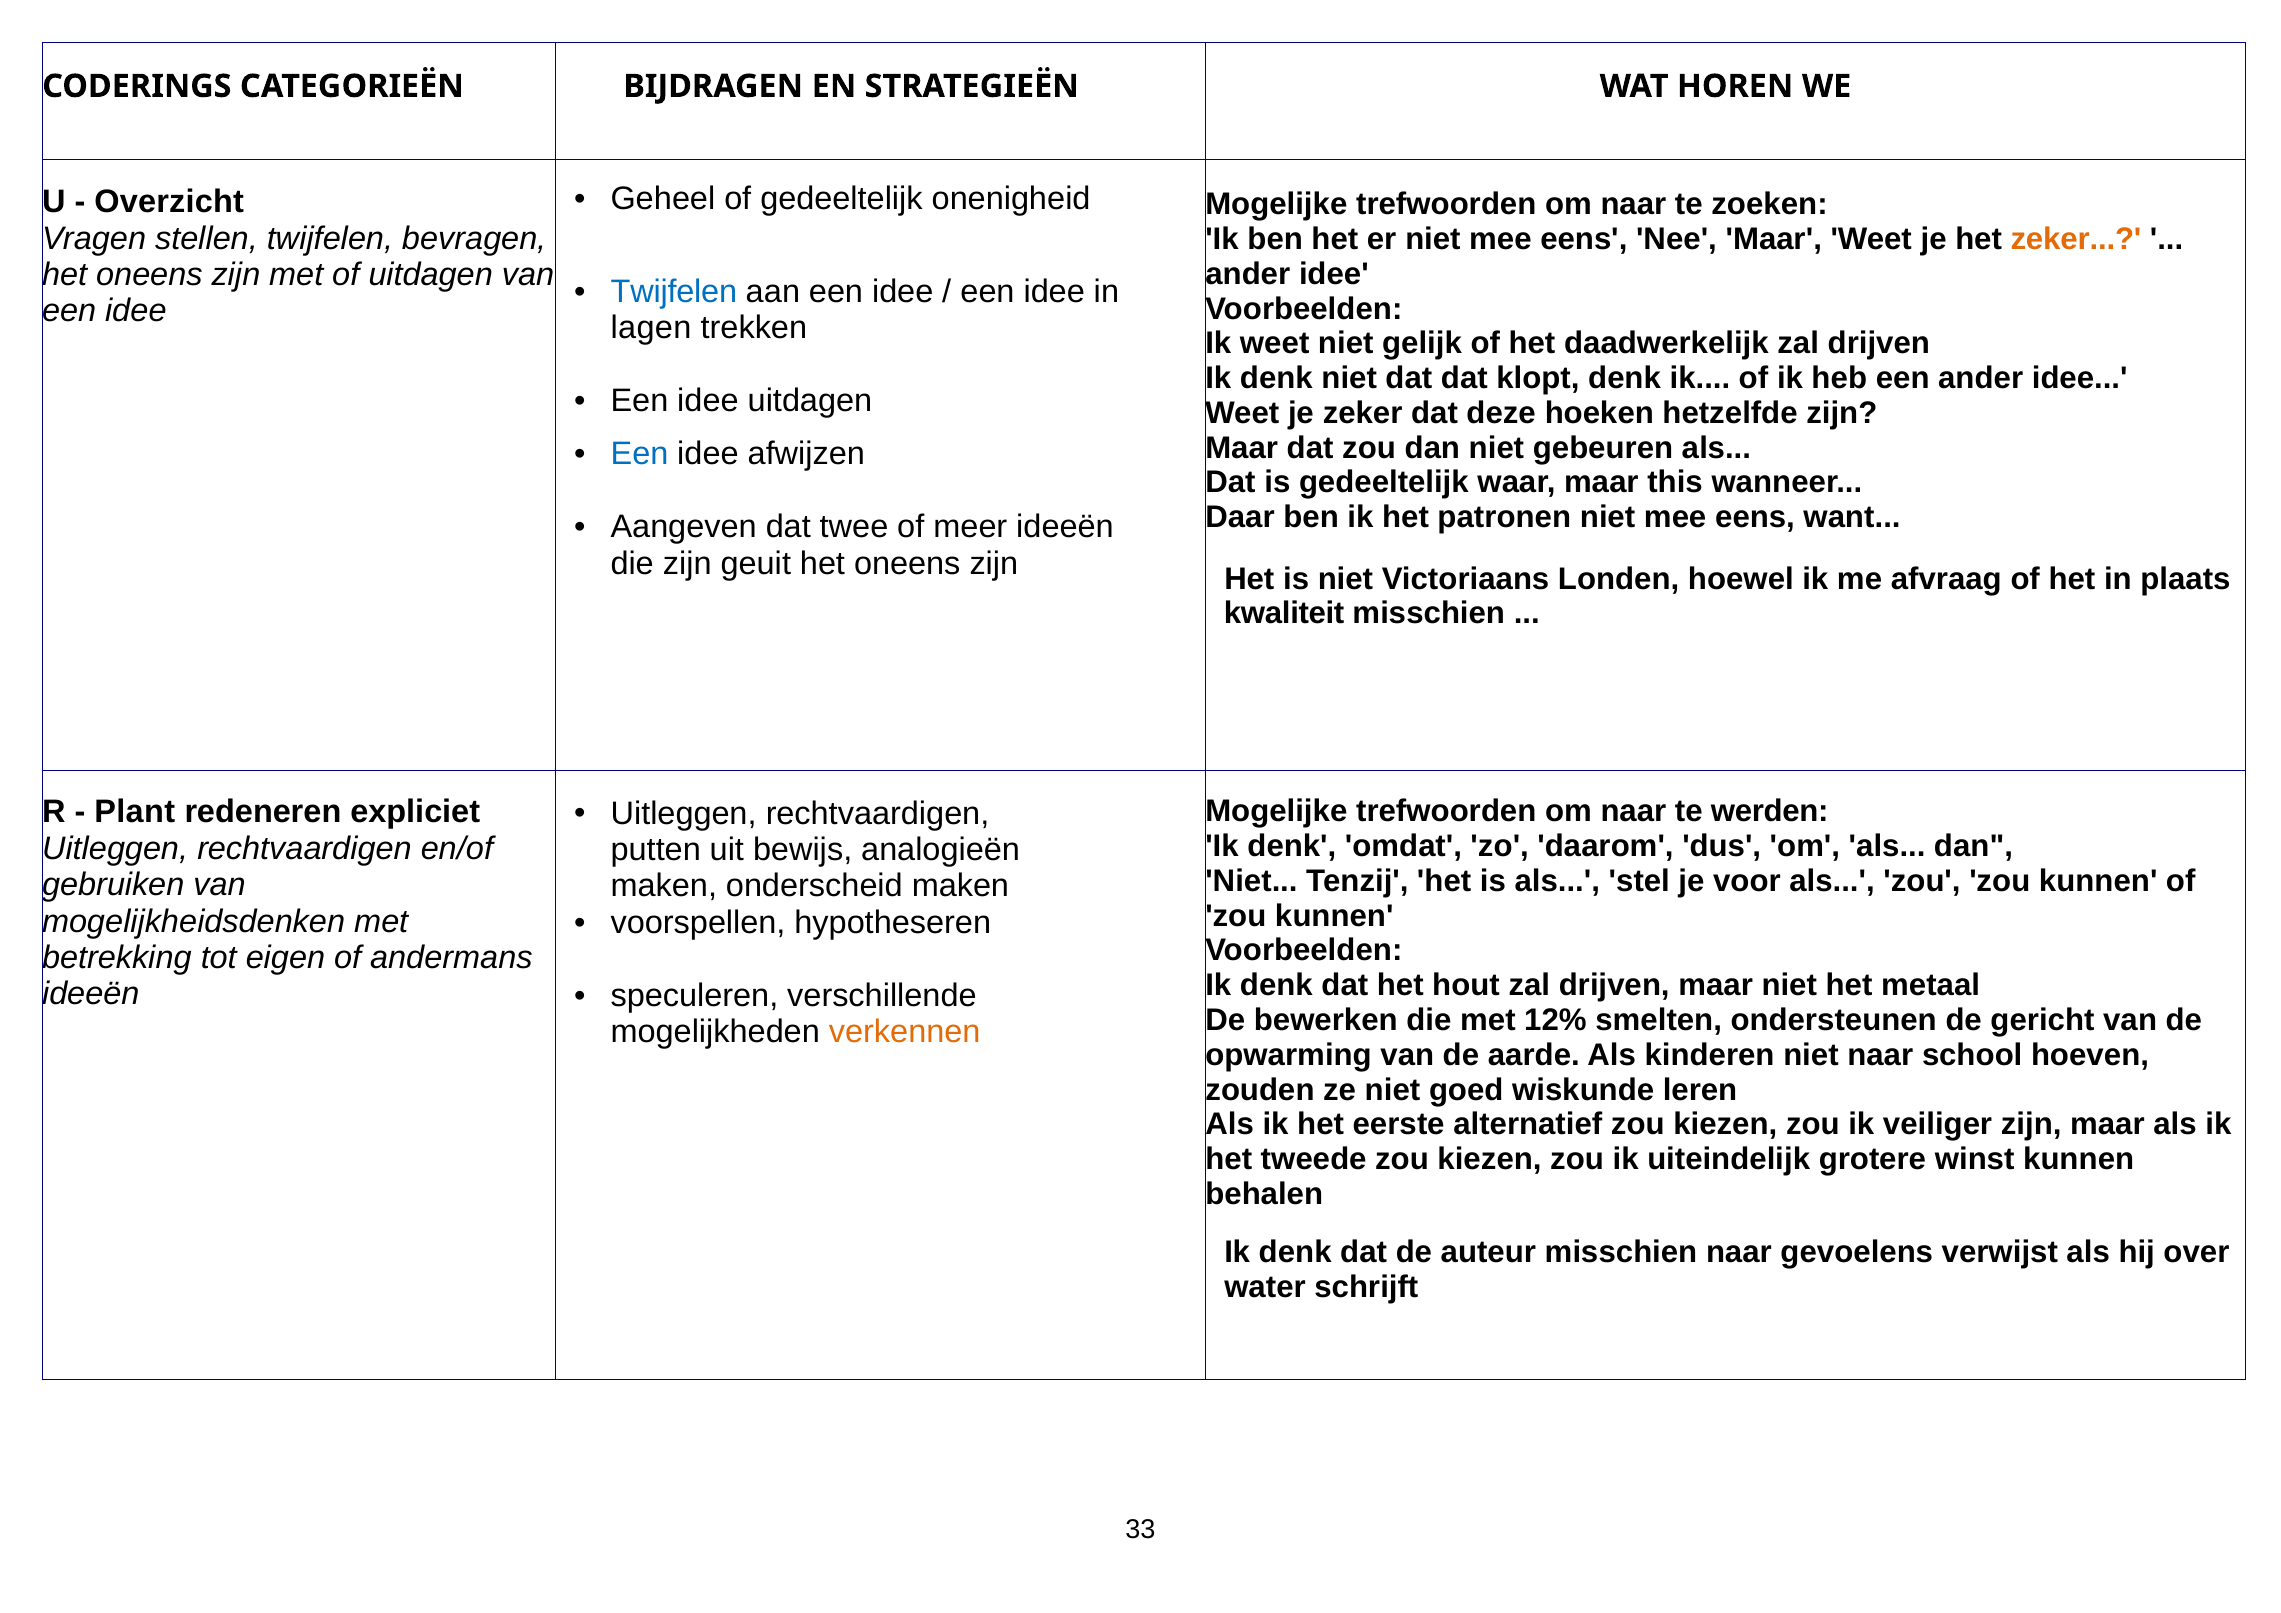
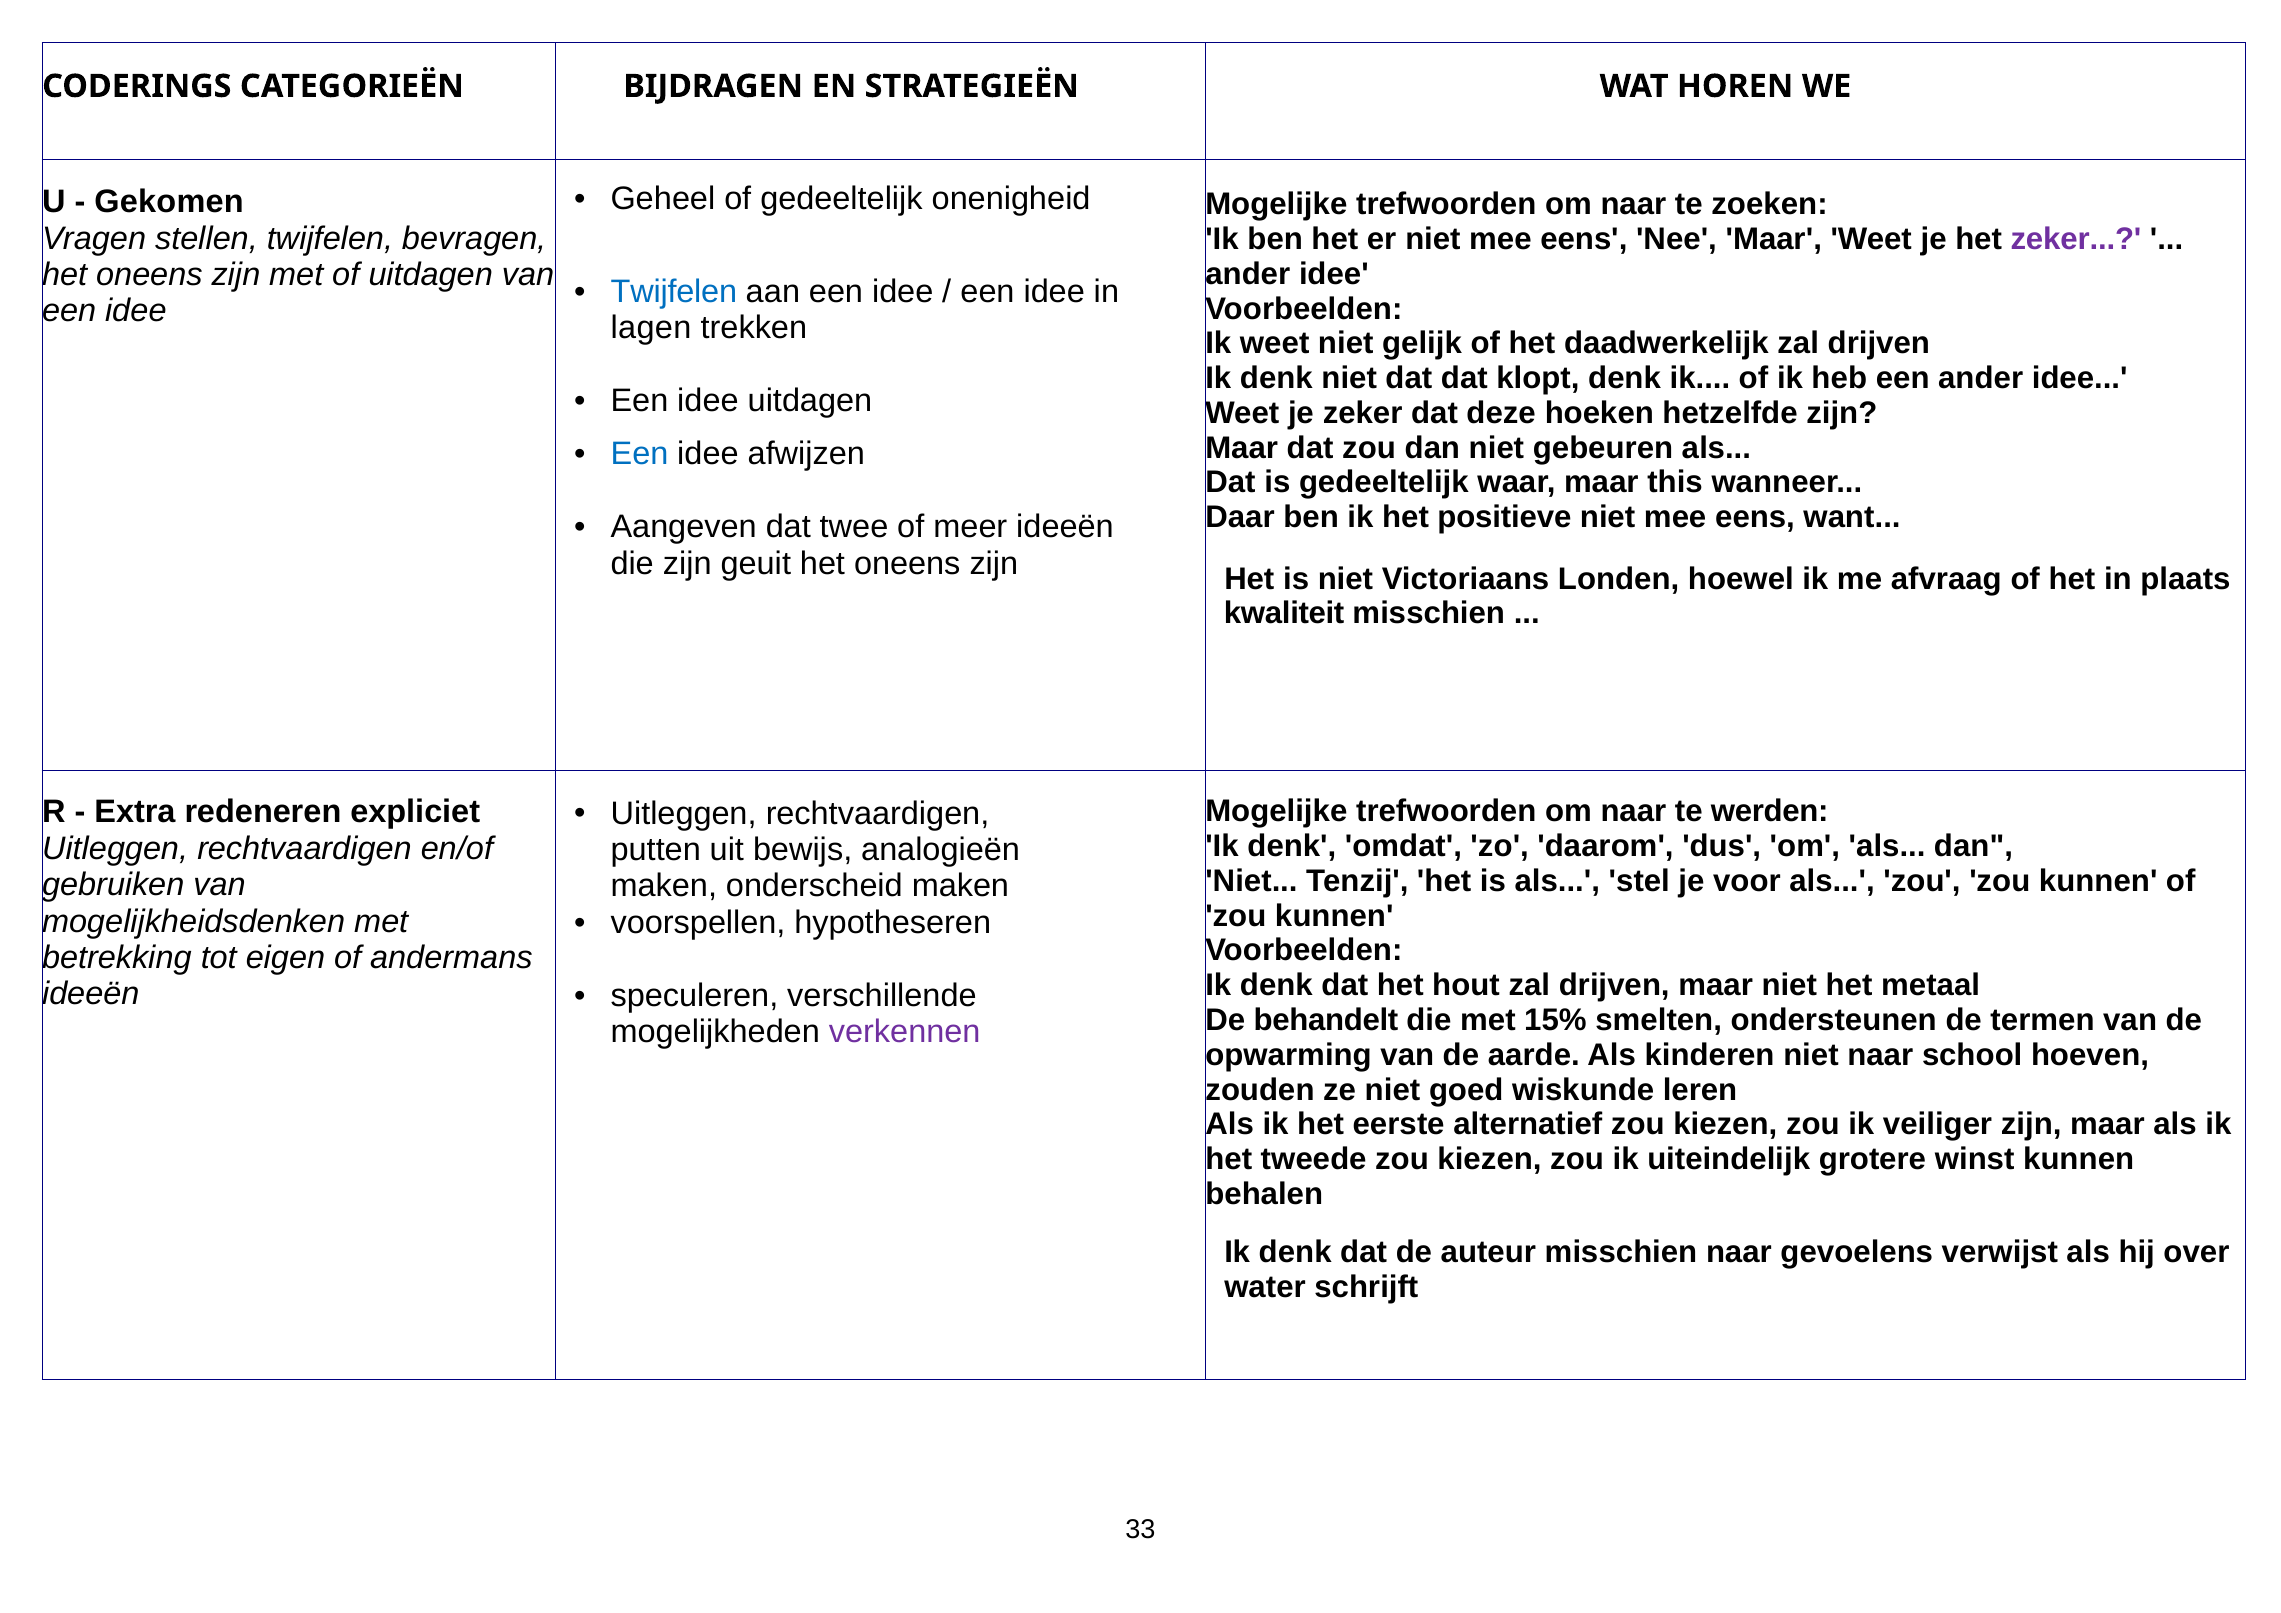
Overzicht: Overzicht -> Gekomen (169, 202)
zeker colour: orange -> purple (2076, 239)
patronen: patronen -> positieve (1504, 517)
Plant: Plant -> Extra (135, 812)
bewerken: bewerken -> behandelt (1326, 1020)
12%: 12% -> 15% (1555, 1020)
gericht: gericht -> termen (2043, 1020)
verkennen colour: orange -> purple (905, 1032)
